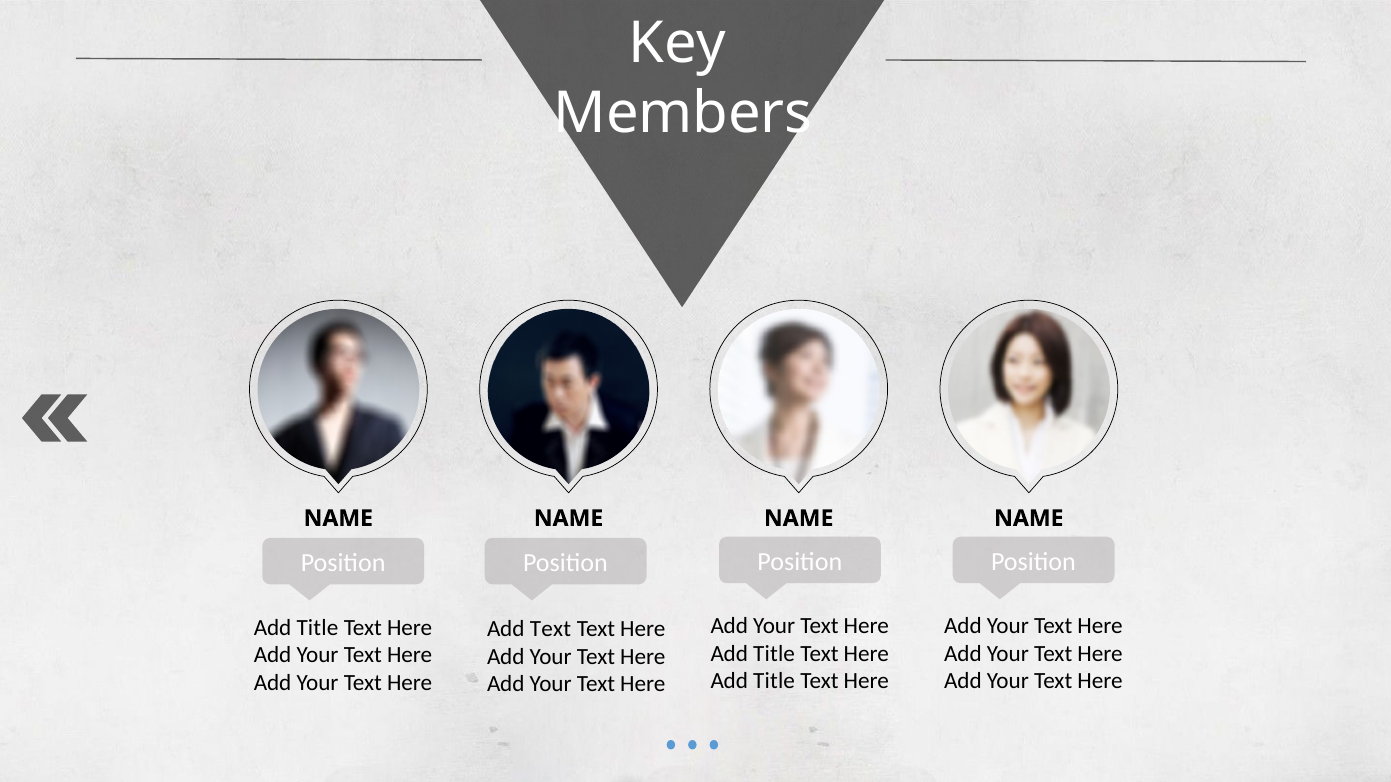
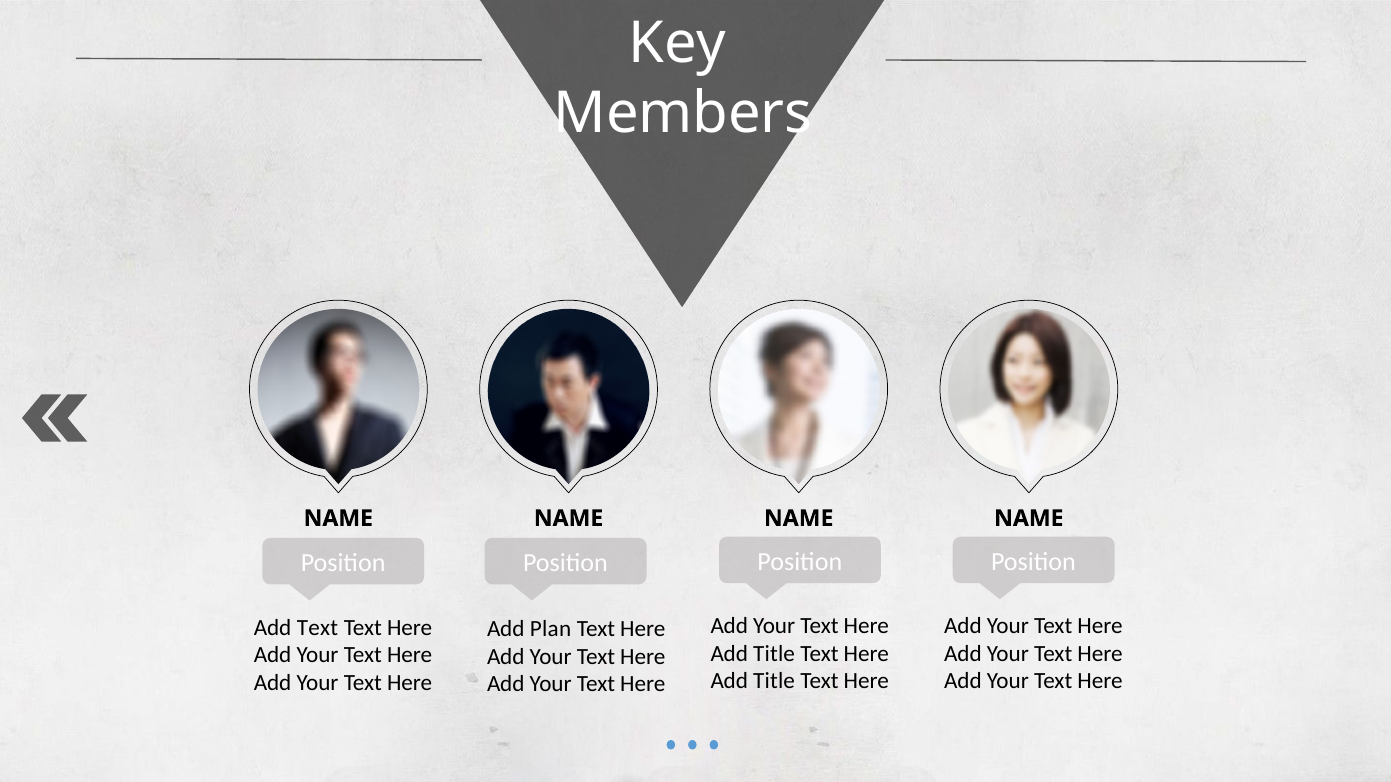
Title: Title -> Text (317, 628)
Add Text: Text -> Plan (551, 629)
